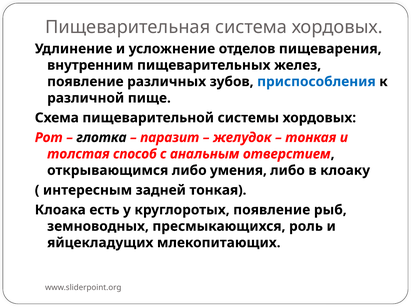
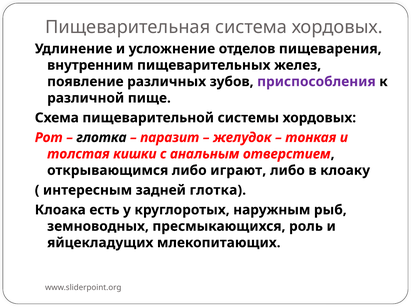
приспособления colour: blue -> purple (316, 82)
способ: способ -> кишки (135, 154)
умения: умения -> играют (238, 171)
задней тонкая: тонкая -> глотка (218, 190)
круглоротых появление: появление -> наружным (272, 210)
